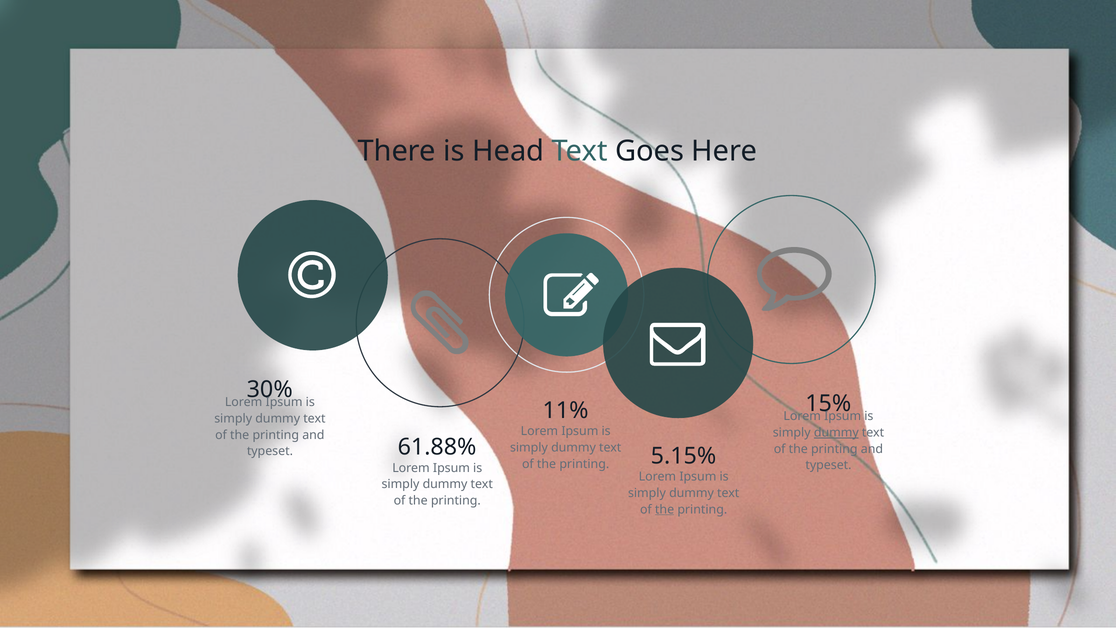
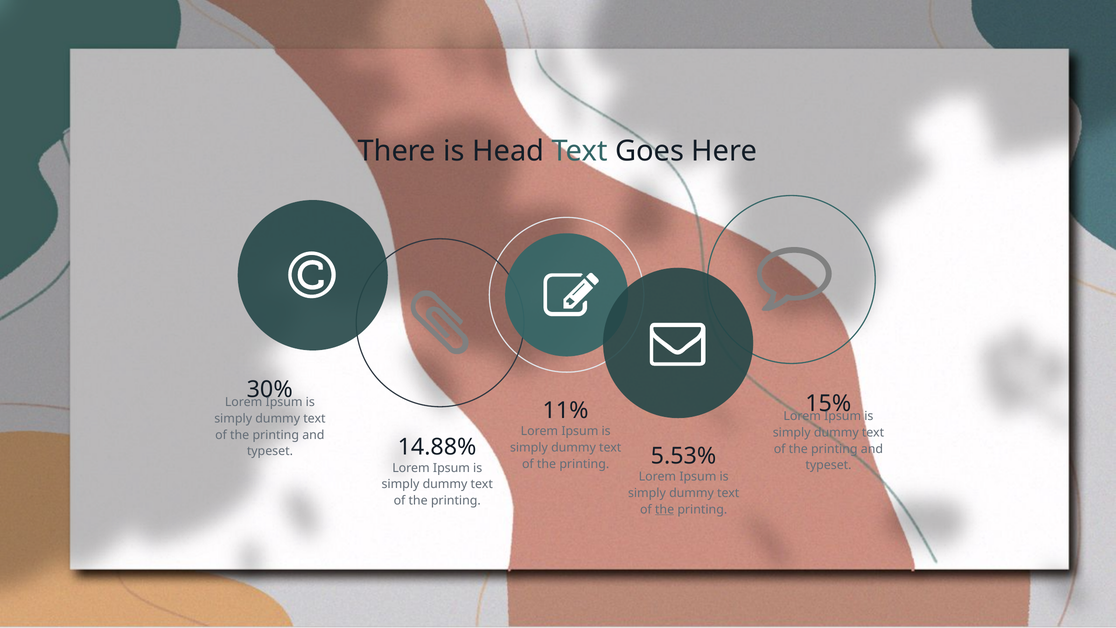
dummy underline: present -> none (836, 432)
61.88%: 61.88% -> 14.88% (437, 447)
5.15%: 5.15% -> 5.53% (683, 456)
